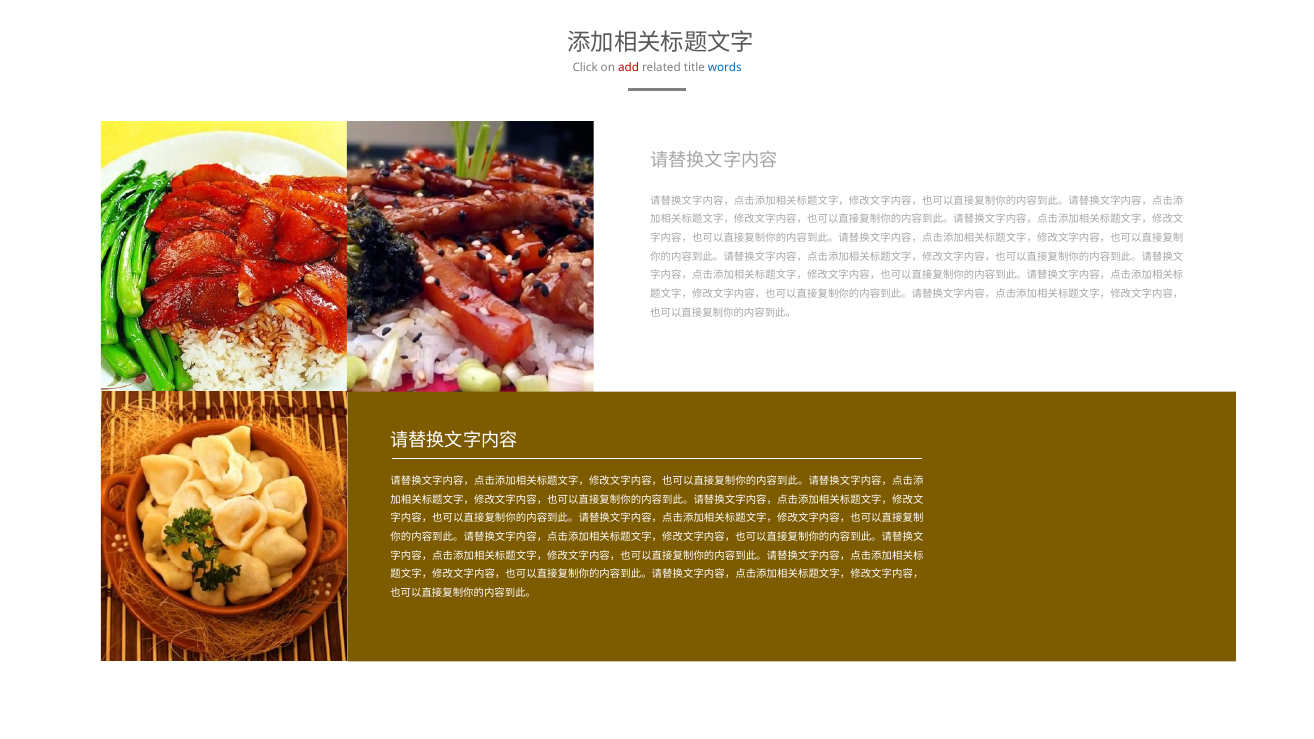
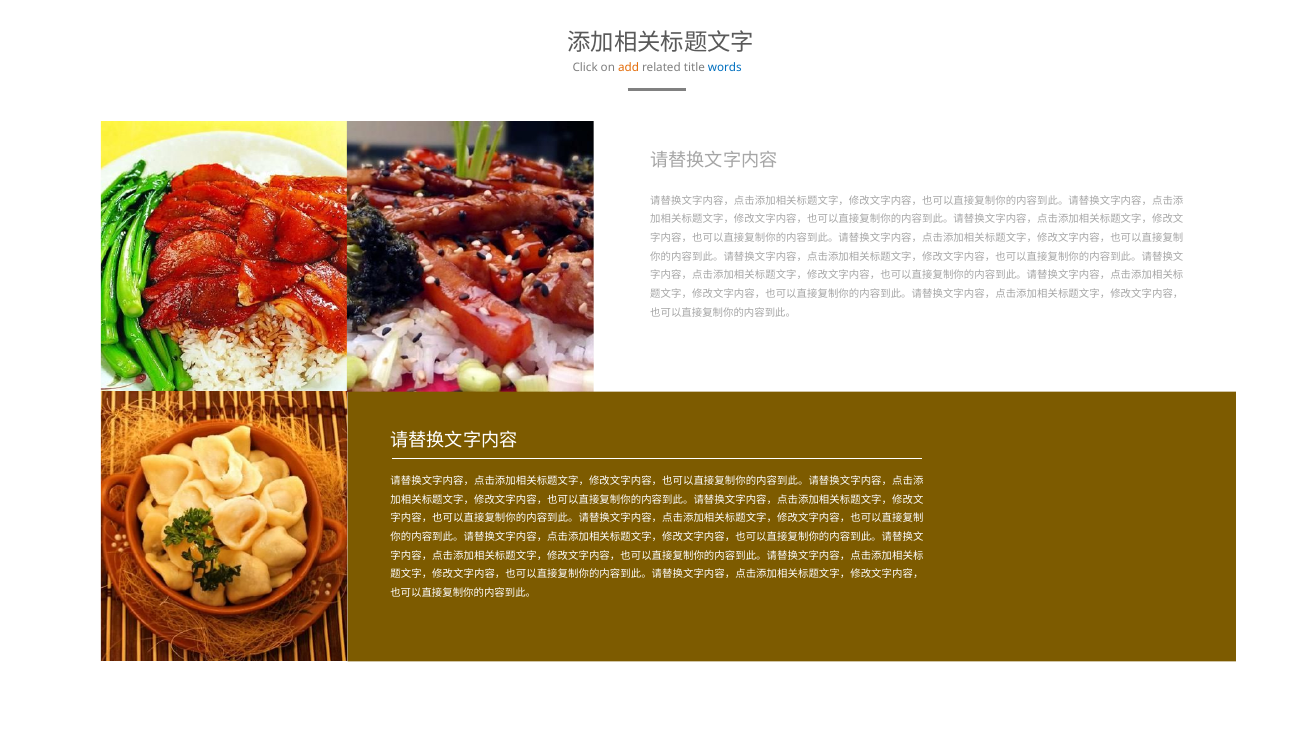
add colour: red -> orange (629, 67)
